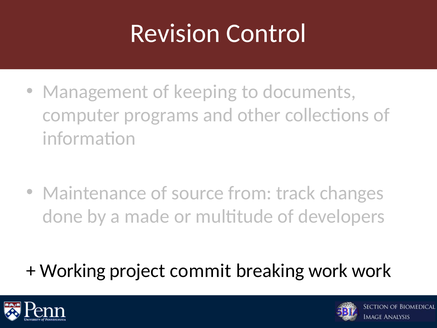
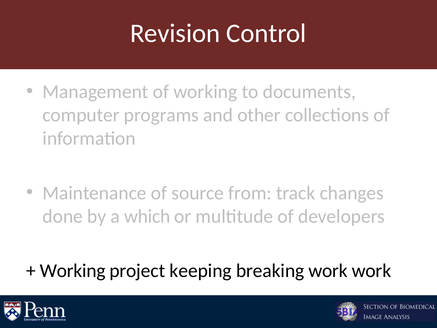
of keeping: keeping -> working (205, 92)
made: made -> which (147, 216)
commit: commit -> keeping (201, 271)
